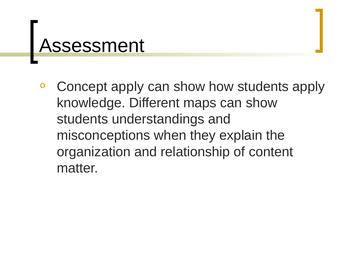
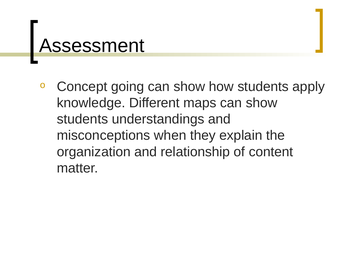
Concept apply: apply -> going (128, 86)
